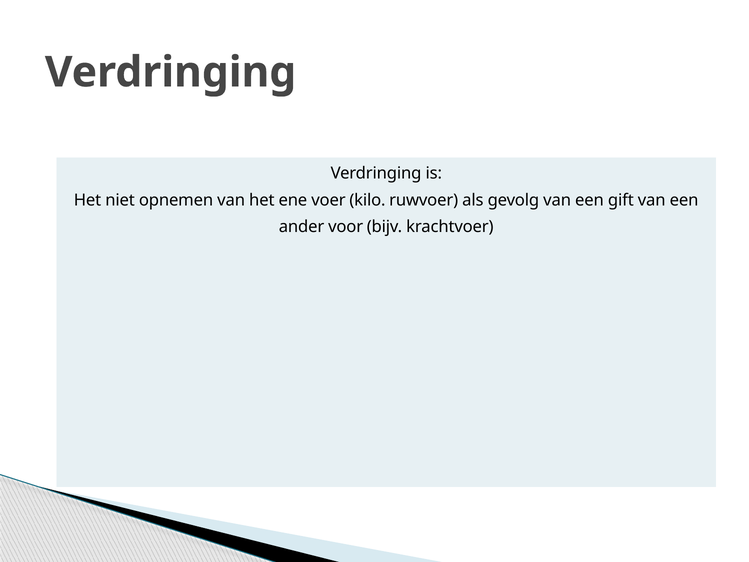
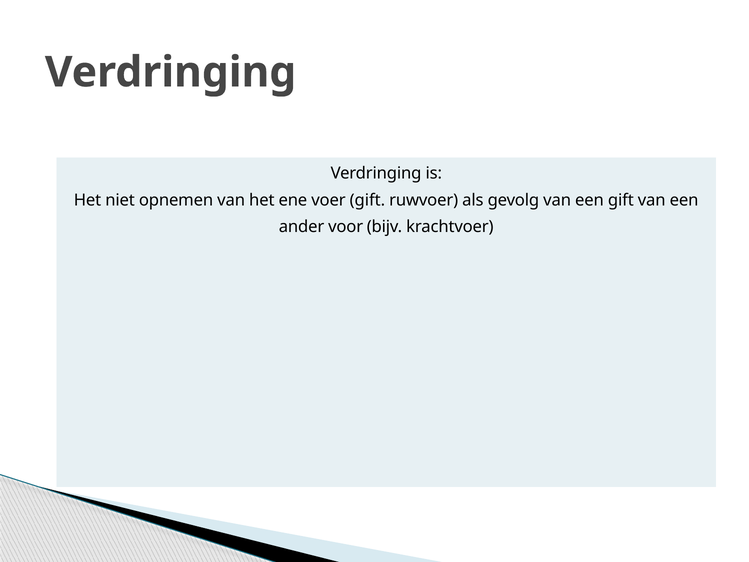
voer kilo: kilo -> gift (367, 200)
